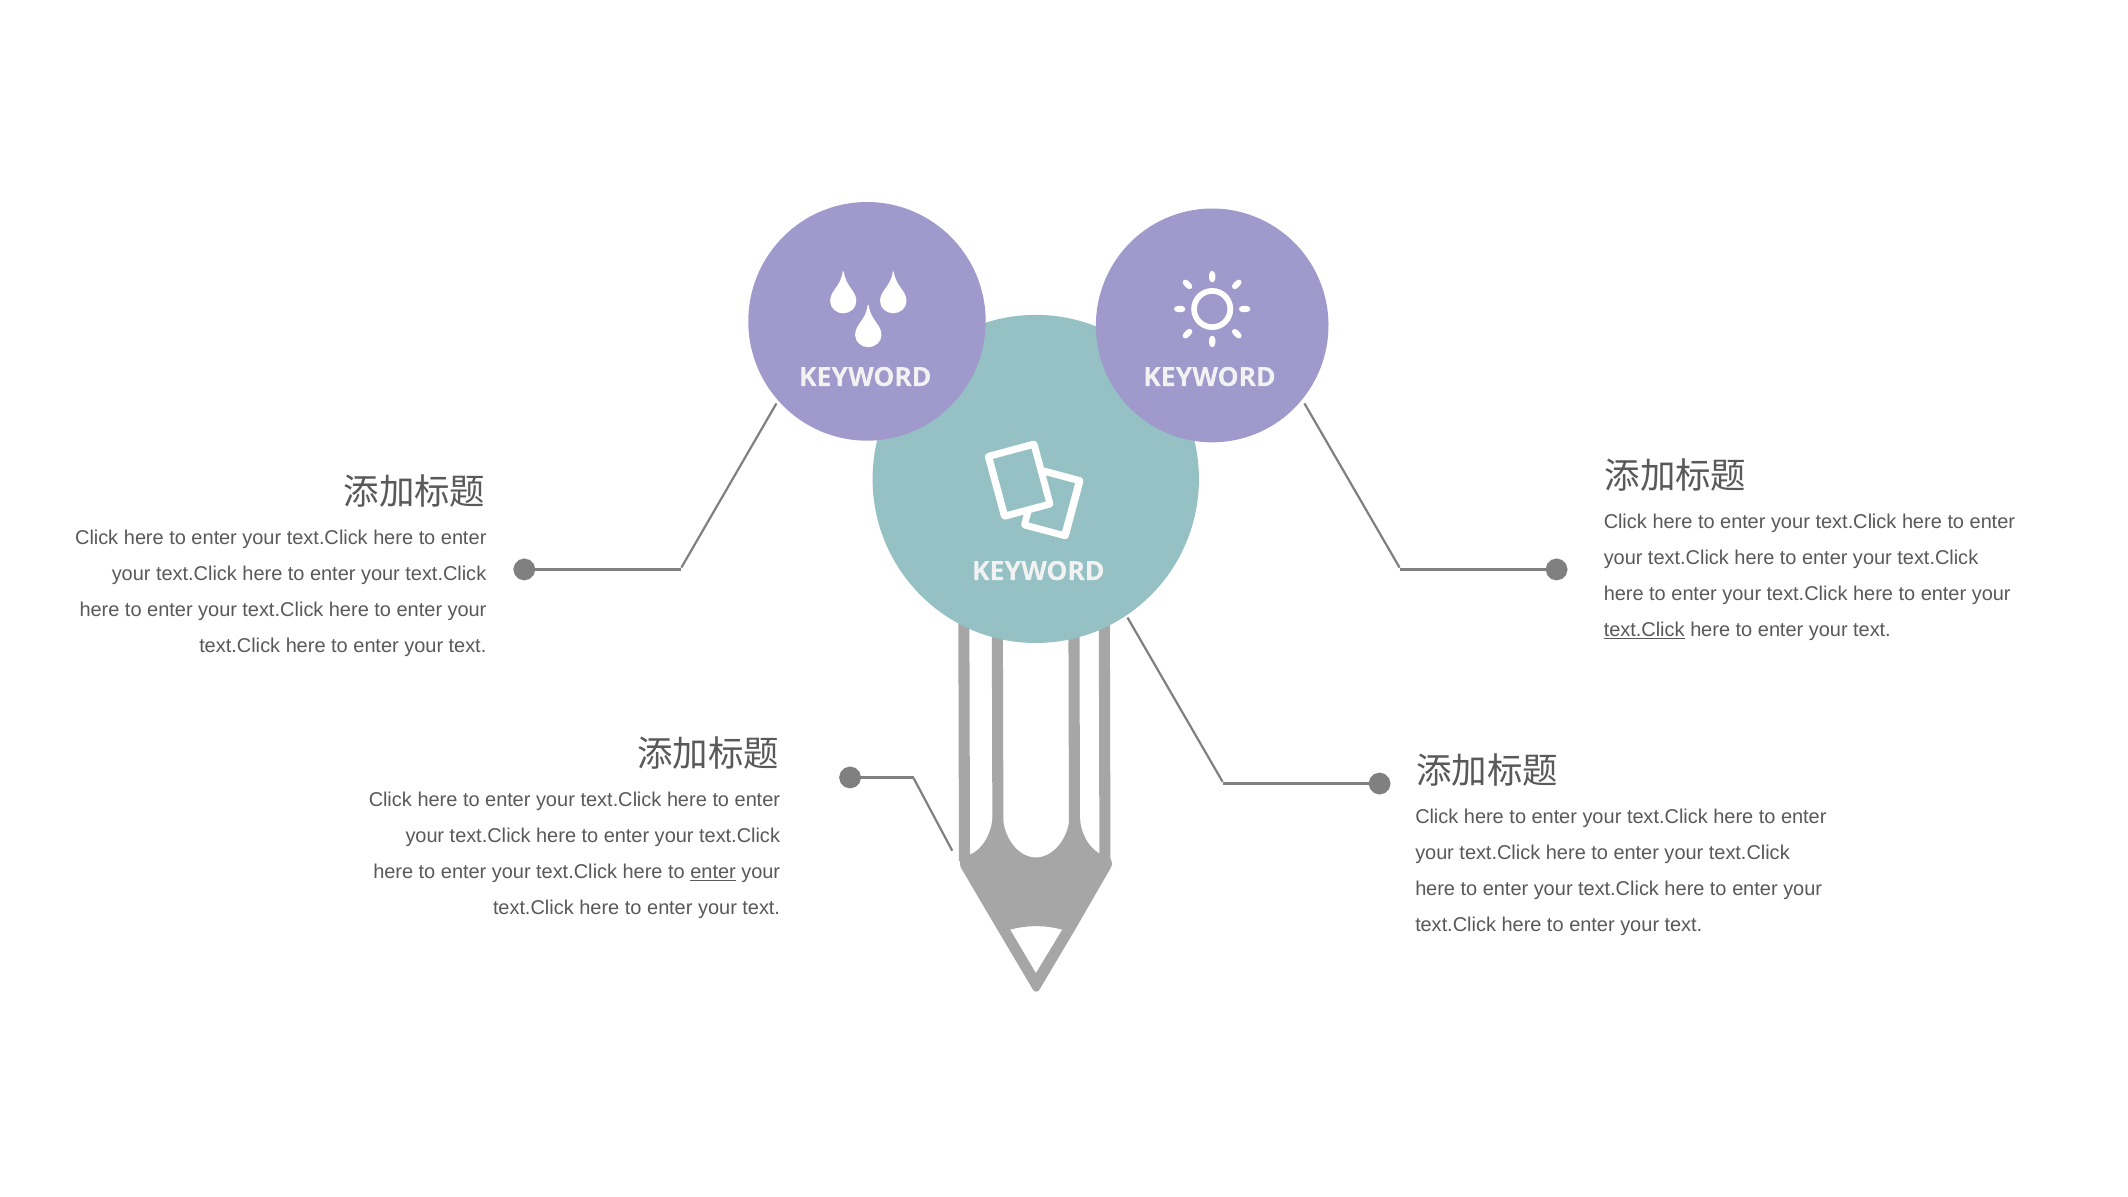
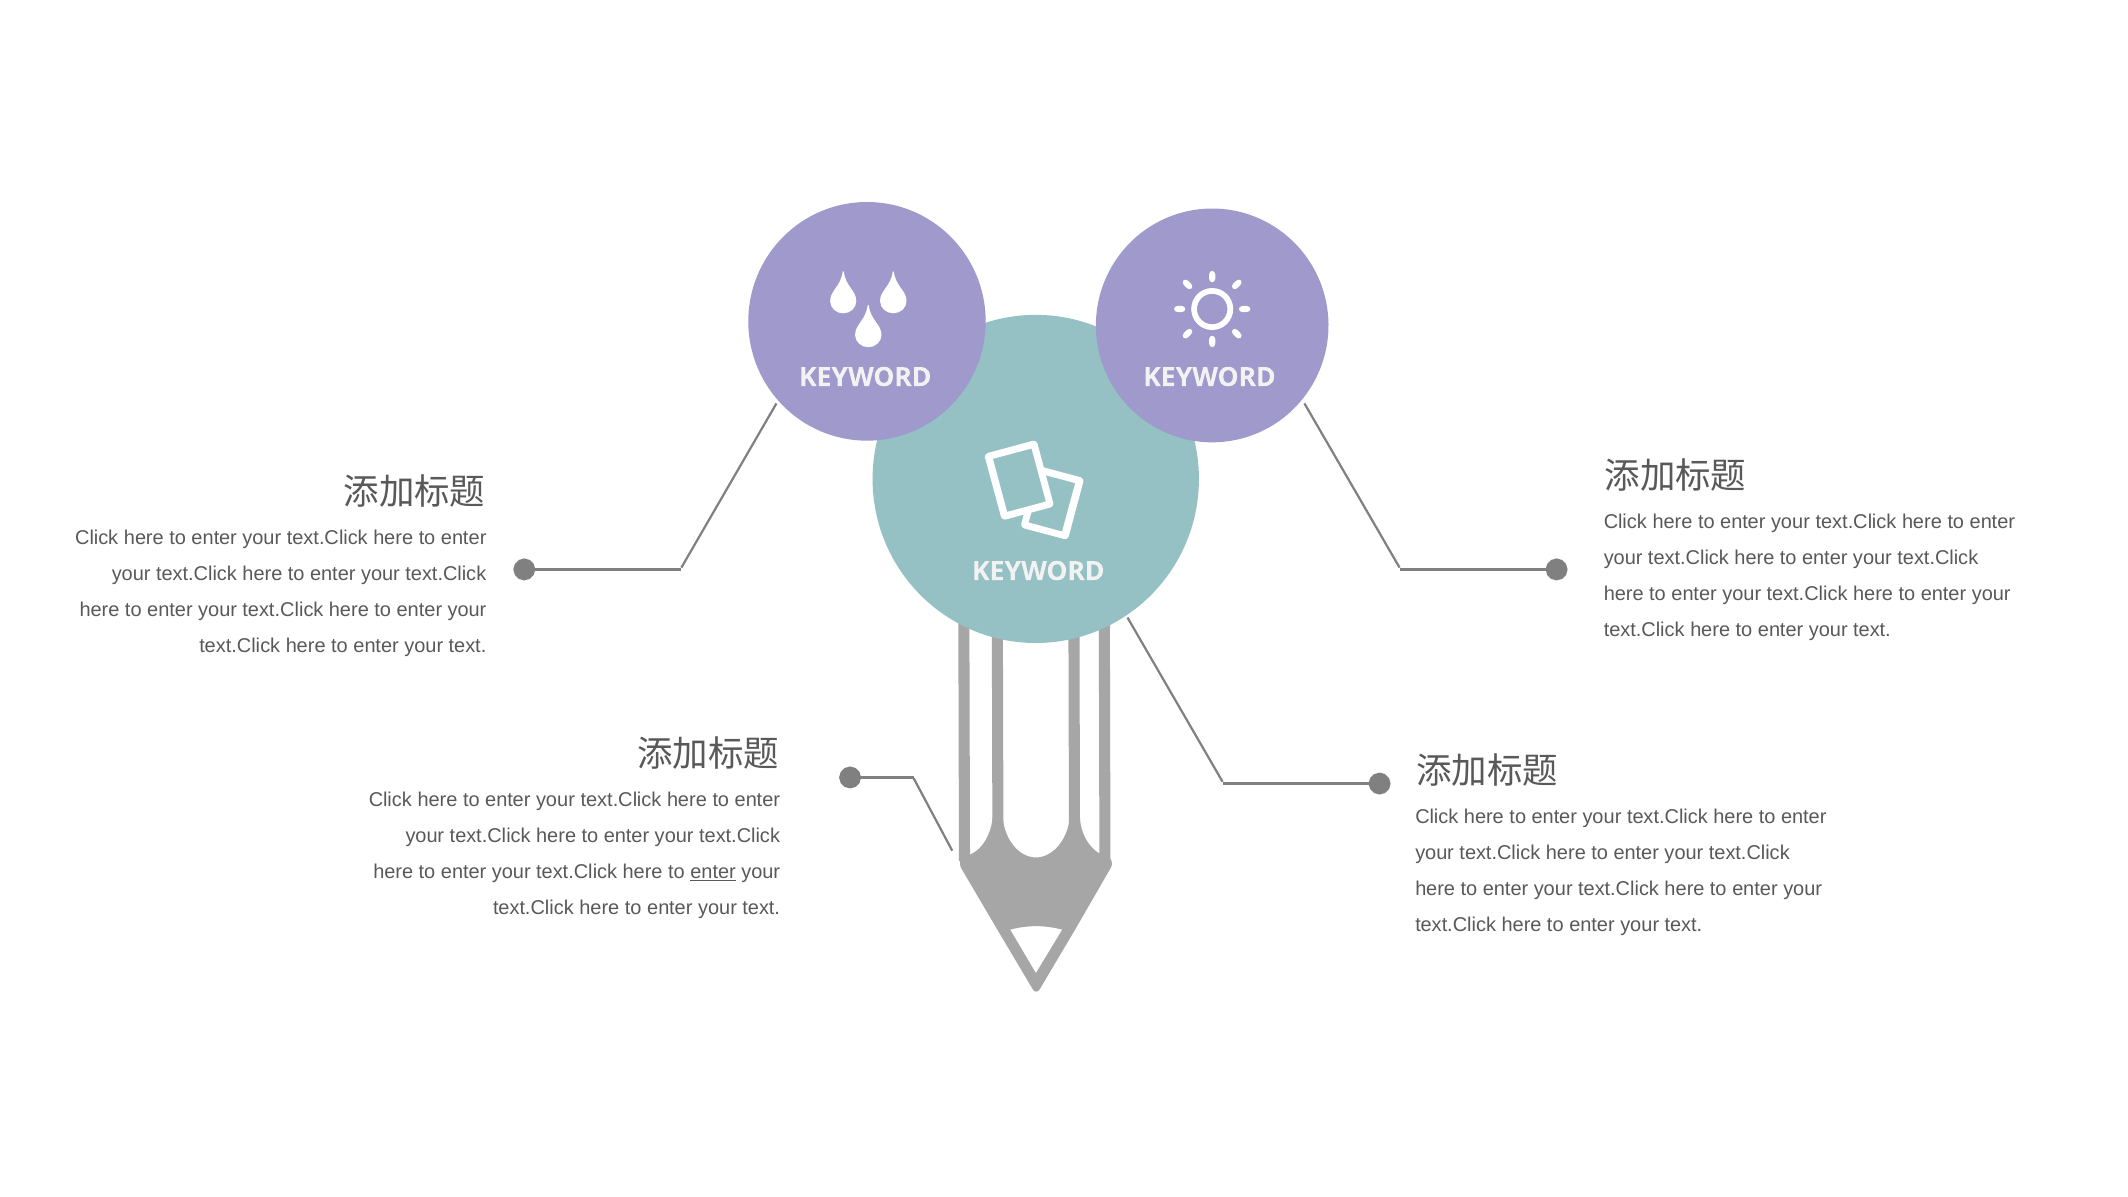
text.Click underline: present -> none (1644, 630)
